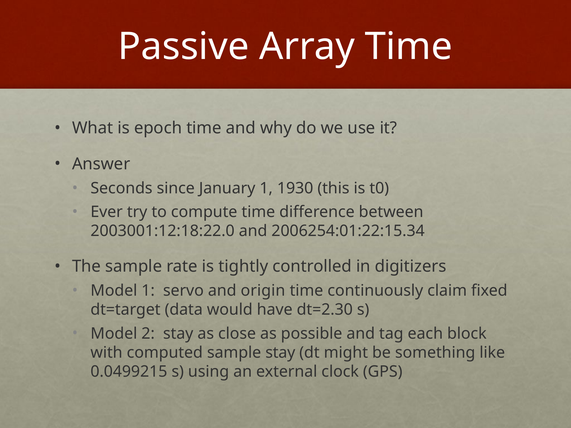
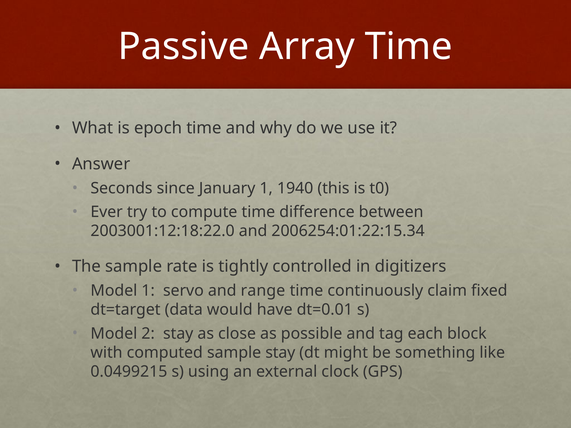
1930: 1930 -> 1940 (295, 188)
origin: origin -> range (263, 291)
dt=2.30: dt=2.30 -> dt=0.01 (325, 310)
